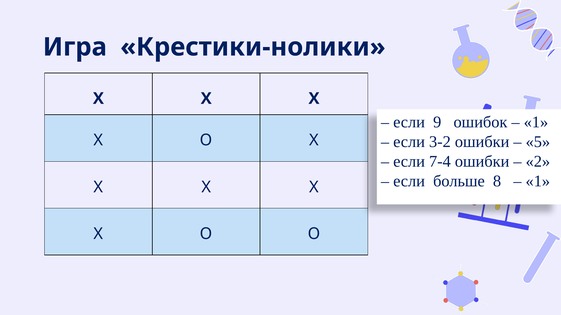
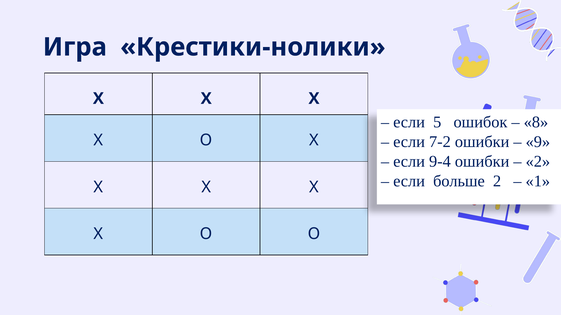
9: 9 -> 5 (437, 122)
1: 1 -> 8 (536, 122)
3-2: 3-2 -> 7-2 (440, 142)
5: 5 -> 9 (538, 142)
7-4: 7-4 -> 9-4 (440, 162)
больше 8: 8 -> 2 (497, 181)
